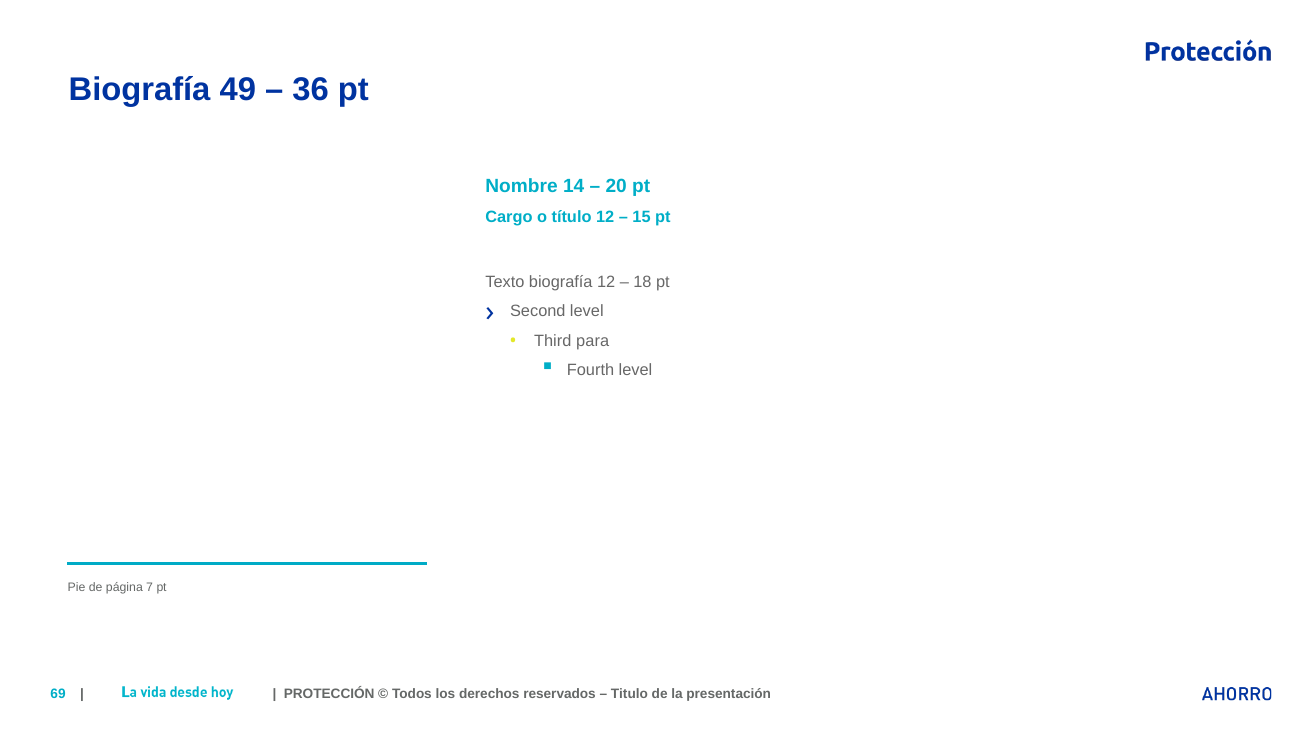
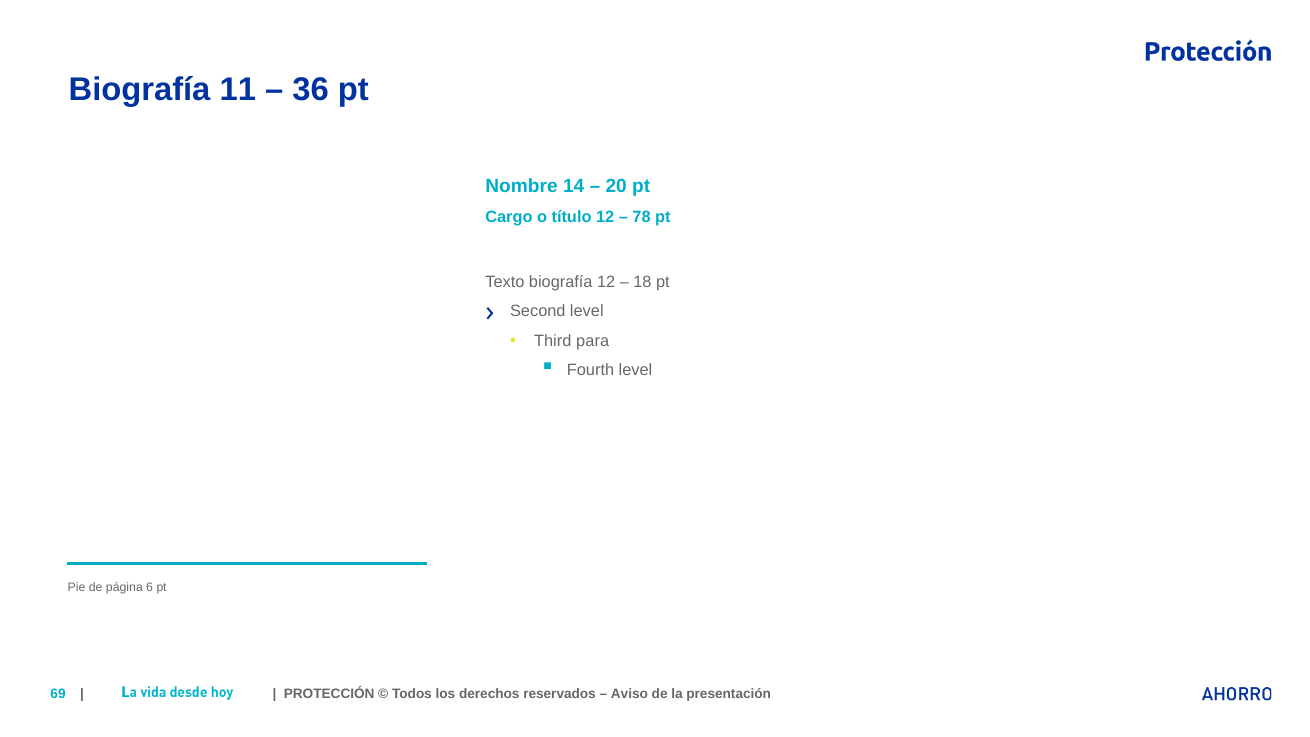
49: 49 -> 11 (238, 90)
15: 15 -> 78 (642, 217)
7: 7 -> 6 (150, 588)
Titulo: Titulo -> Aviso (629, 694)
